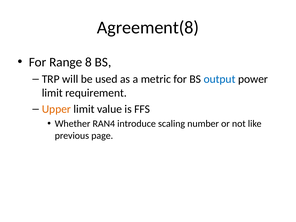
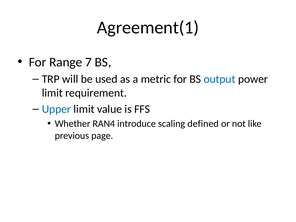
Agreement(8: Agreement(8 -> Agreement(1 (148, 28)
8: 8 -> 7 (89, 62)
Upper colour: orange -> blue (56, 109)
number: number -> defined (203, 124)
